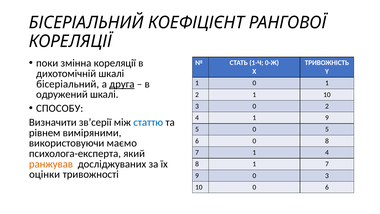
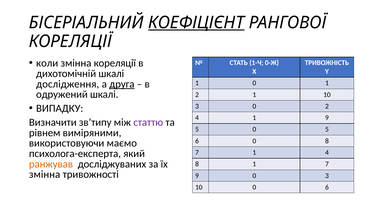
КОЕФІЦІЄНТ underline: none -> present (196, 23)
поки: поки -> коли (47, 63)
бісеріальний: бісеріальний -> дослідження (68, 84)
СПОСОБУ: СПОСОБУ -> ВИПАДКУ (60, 108)
зв’серії: зв’серії -> зв’типу (95, 122)
статтю colour: blue -> purple (148, 122)
оцінки: оцінки -> змінна (45, 174)
